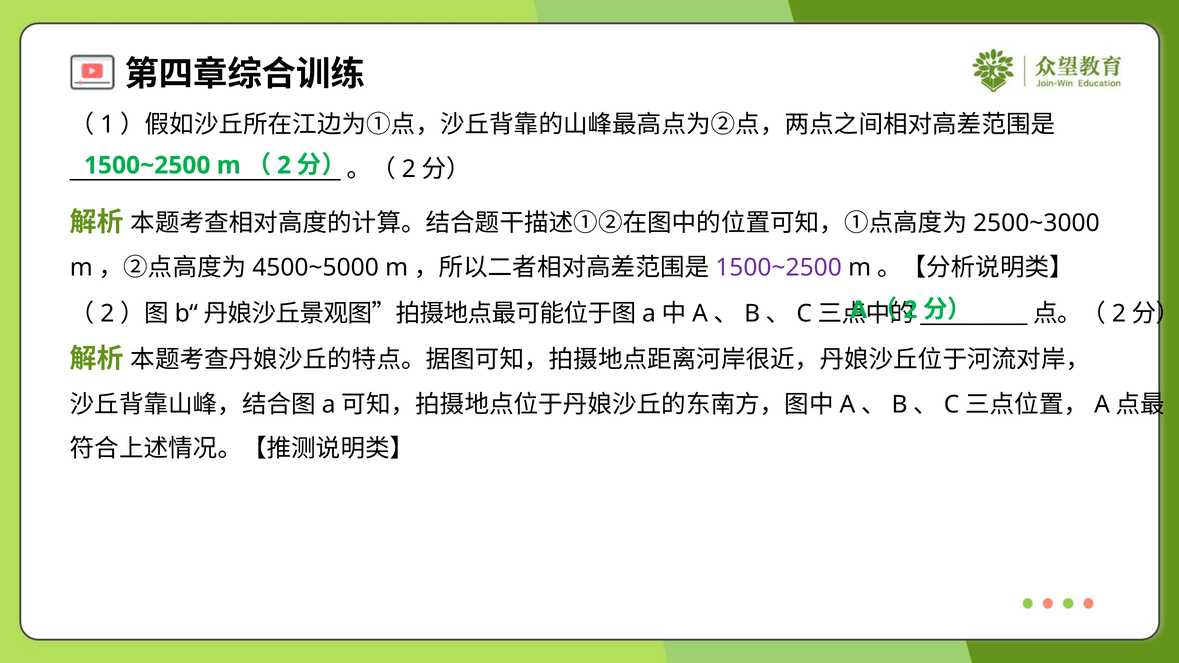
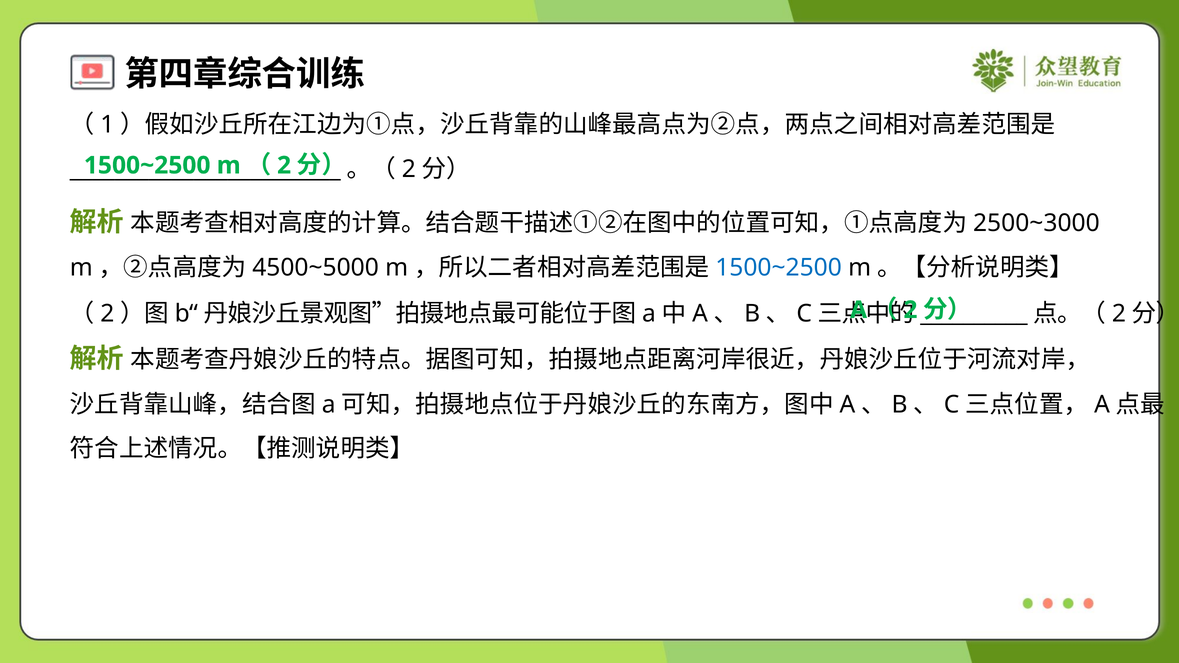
1500~2500 colour: purple -> blue (779, 268)
